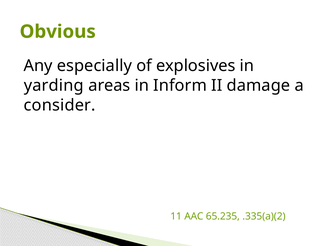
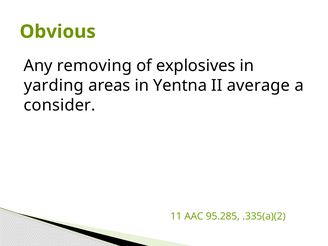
especially: especially -> removing (94, 66)
Inform: Inform -> Yentna (180, 85)
damage: damage -> average (258, 85)
65.235: 65.235 -> 95.285 (223, 216)
